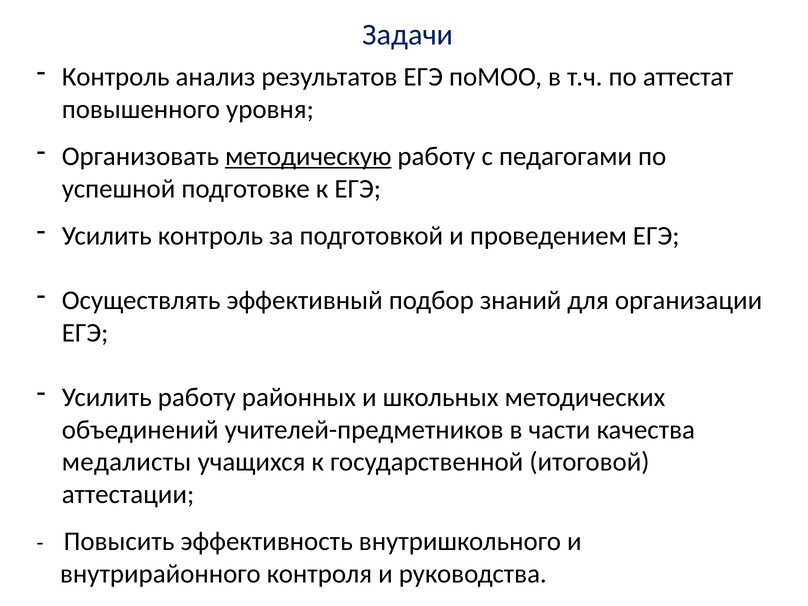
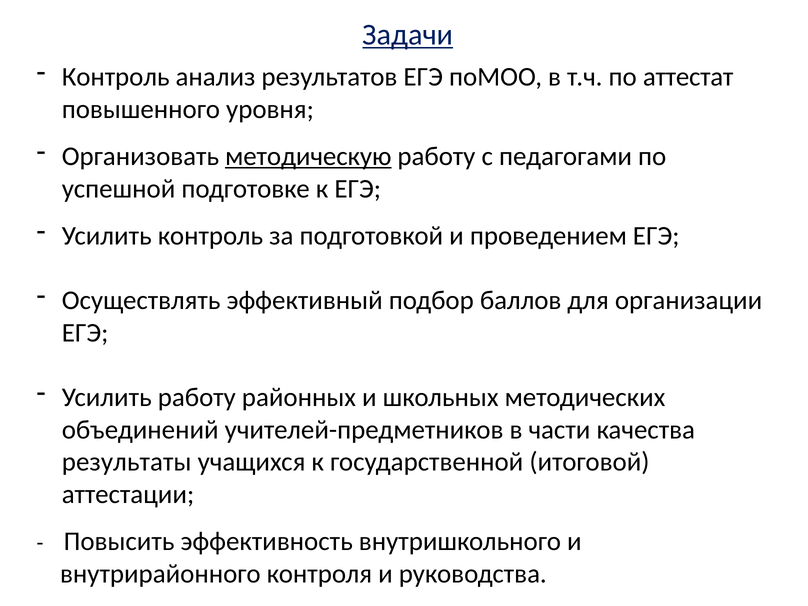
Задачи underline: none -> present (408, 35)
знаний: знаний -> баллов (521, 300)
медалисты: медалисты -> результаты (127, 462)
